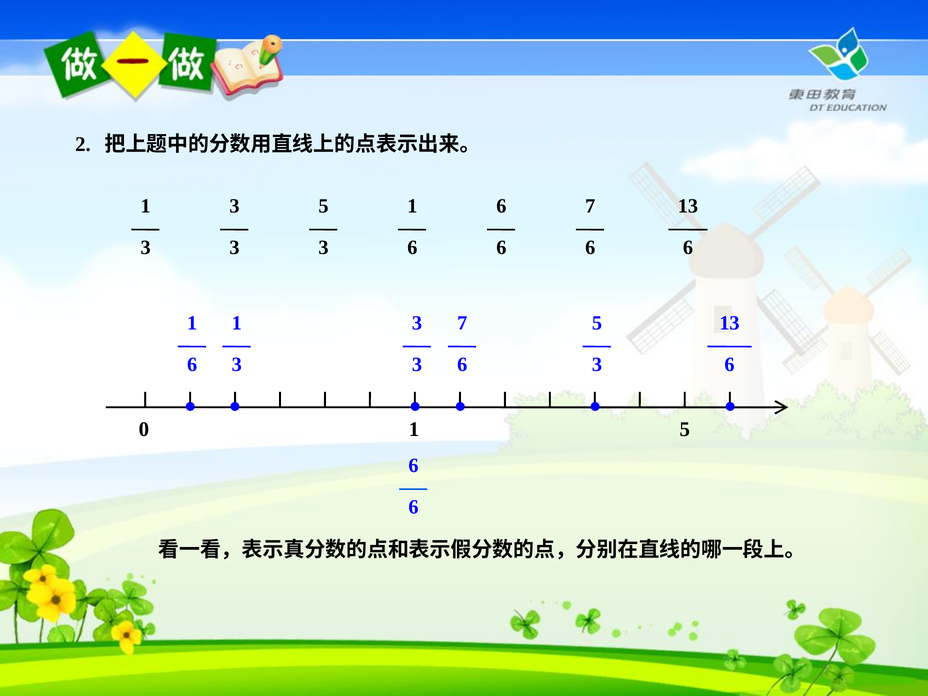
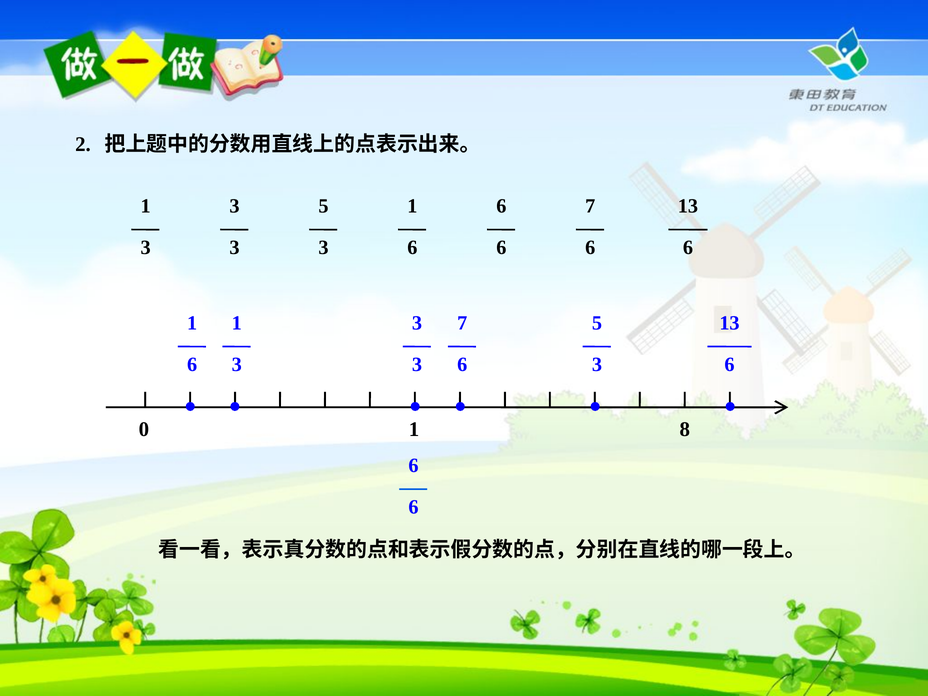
1 5: 5 -> 8 (685, 429)
